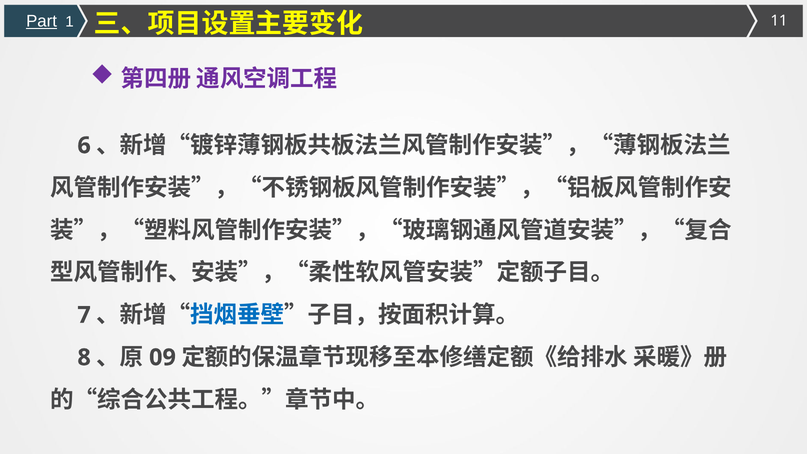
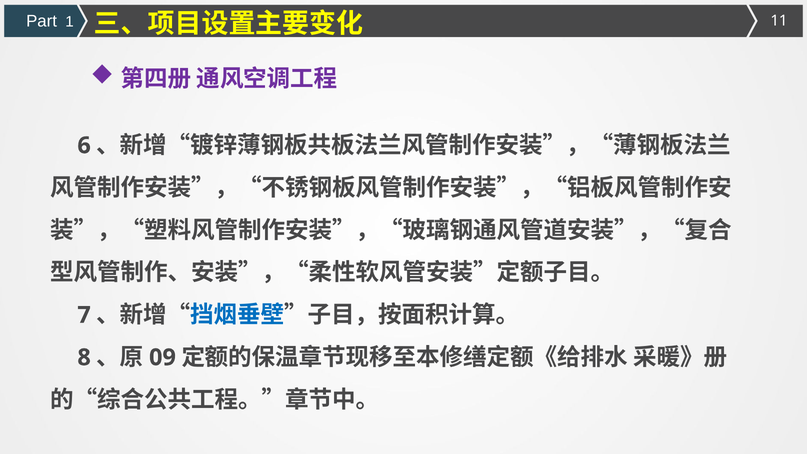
Part underline: present -> none (42, 21)
